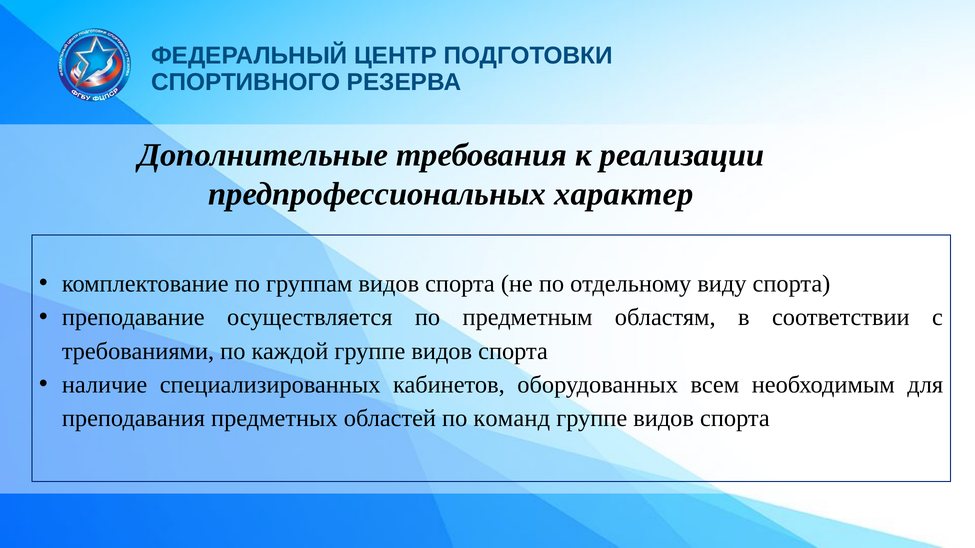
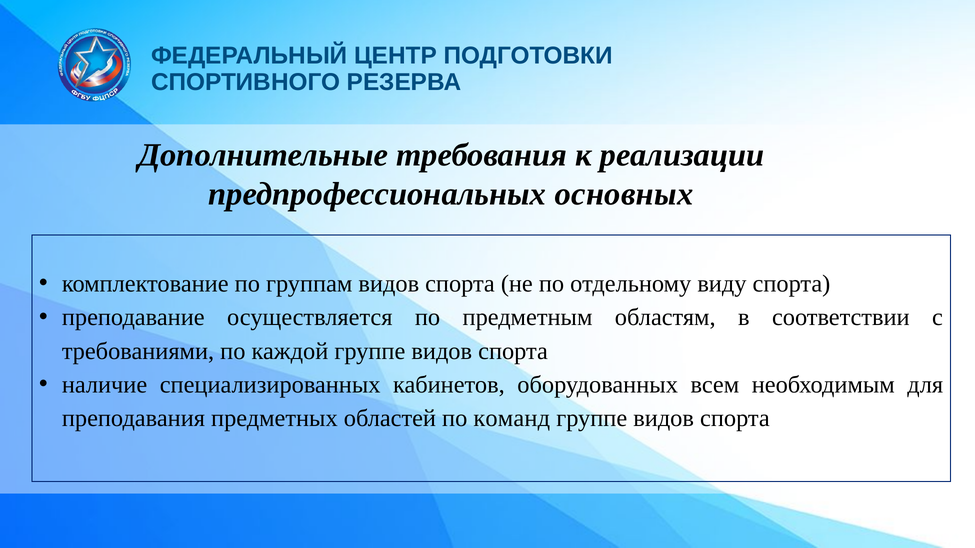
характер: характер -> основных (624, 194)
